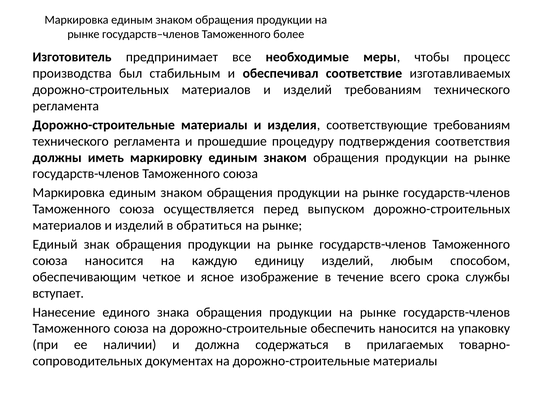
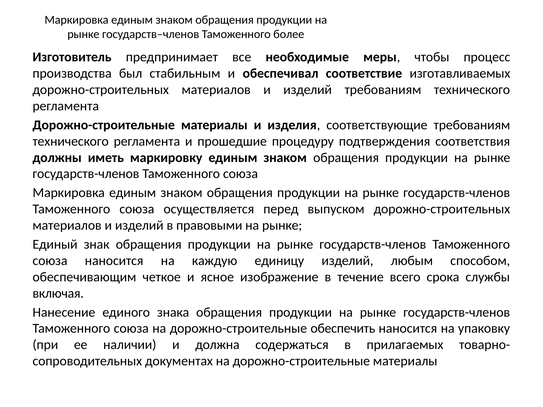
обратиться: обратиться -> правовыми (209, 226)
вступает: вступает -> включая (58, 293)
